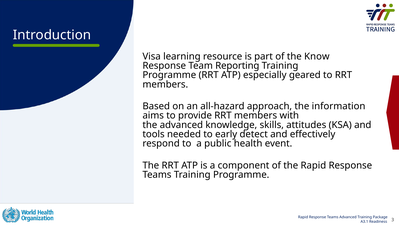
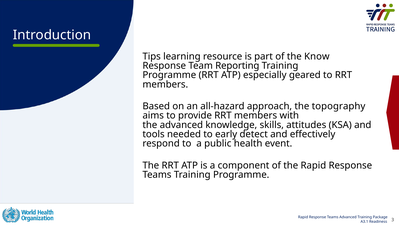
Visa: Visa -> Tips (152, 56)
information: information -> topography (339, 106)
